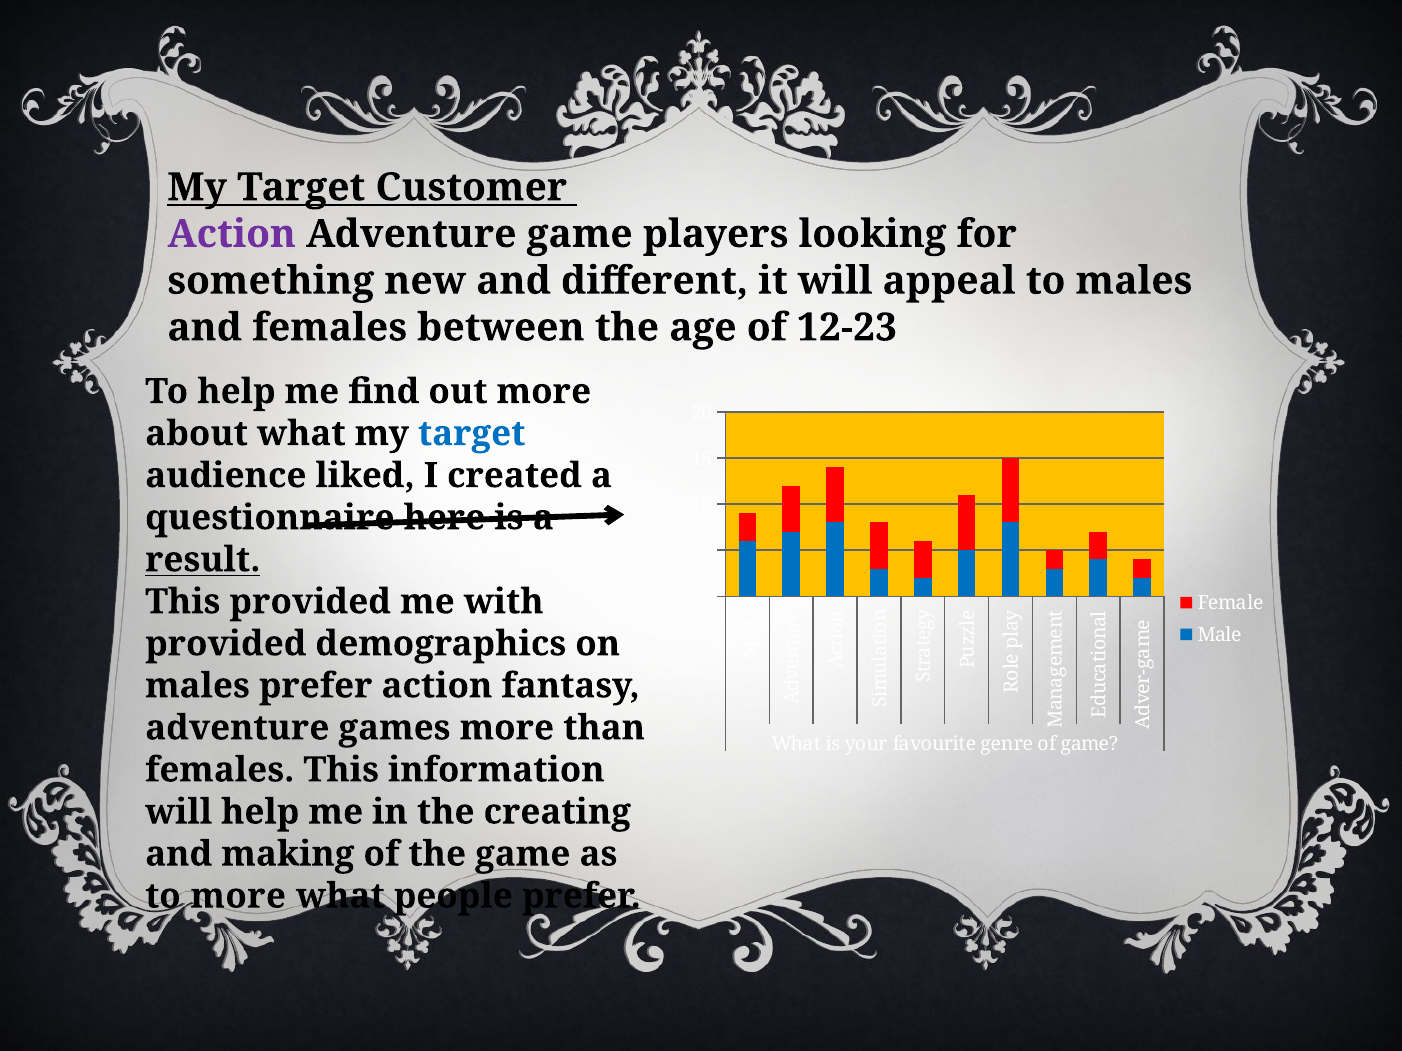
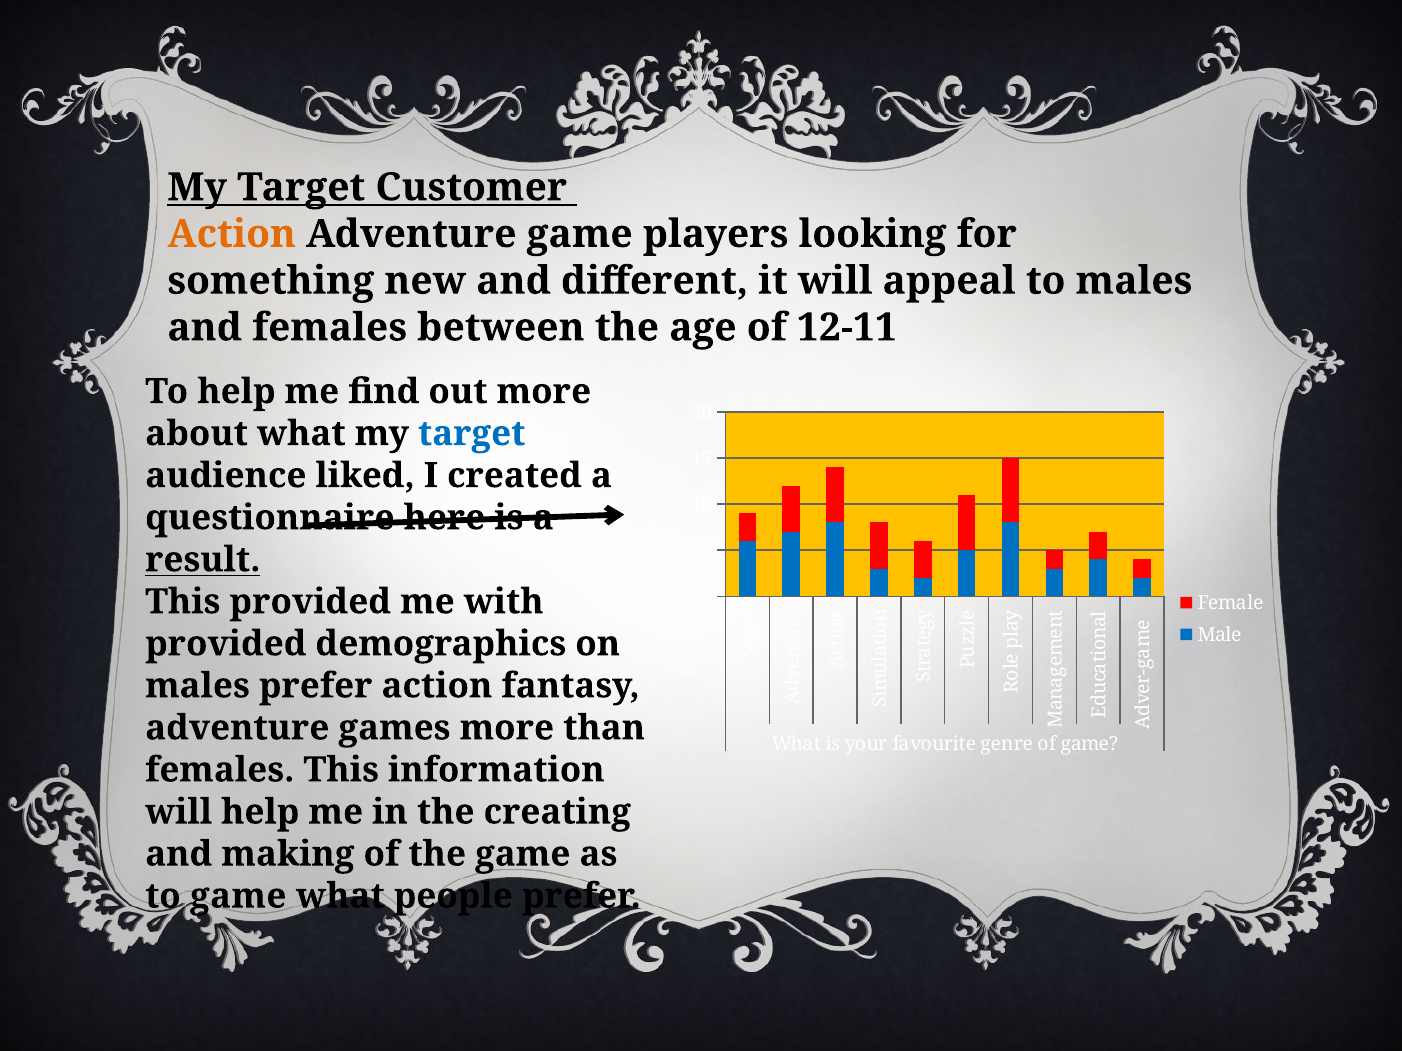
Action colour: purple -> orange (232, 234)
12-23: 12-23 -> 12-11 (847, 328)
to more: more -> game (238, 896)
